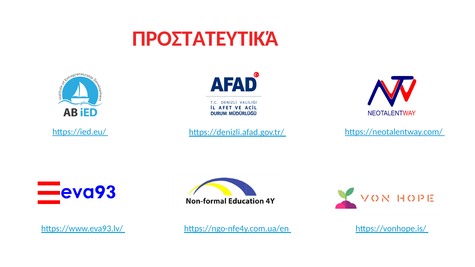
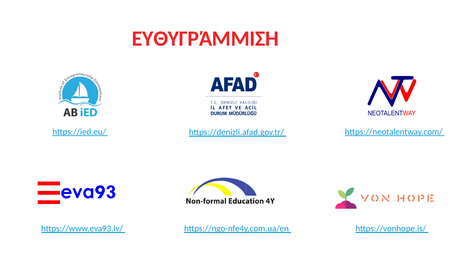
ΠΡΟΣΤΑΤΕΥΤΙΚΆ: ΠΡΟΣΤΑΤΕΥΤΙΚΆ -> ΕΥΘΥΓΡΆΜΜΙΣΗ (205, 39)
